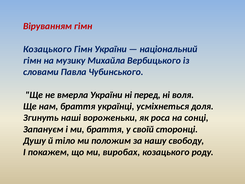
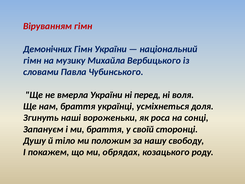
Козацького: Козацького -> Демонічних (48, 49)
виробах: виробах -> обрядах (121, 152)
